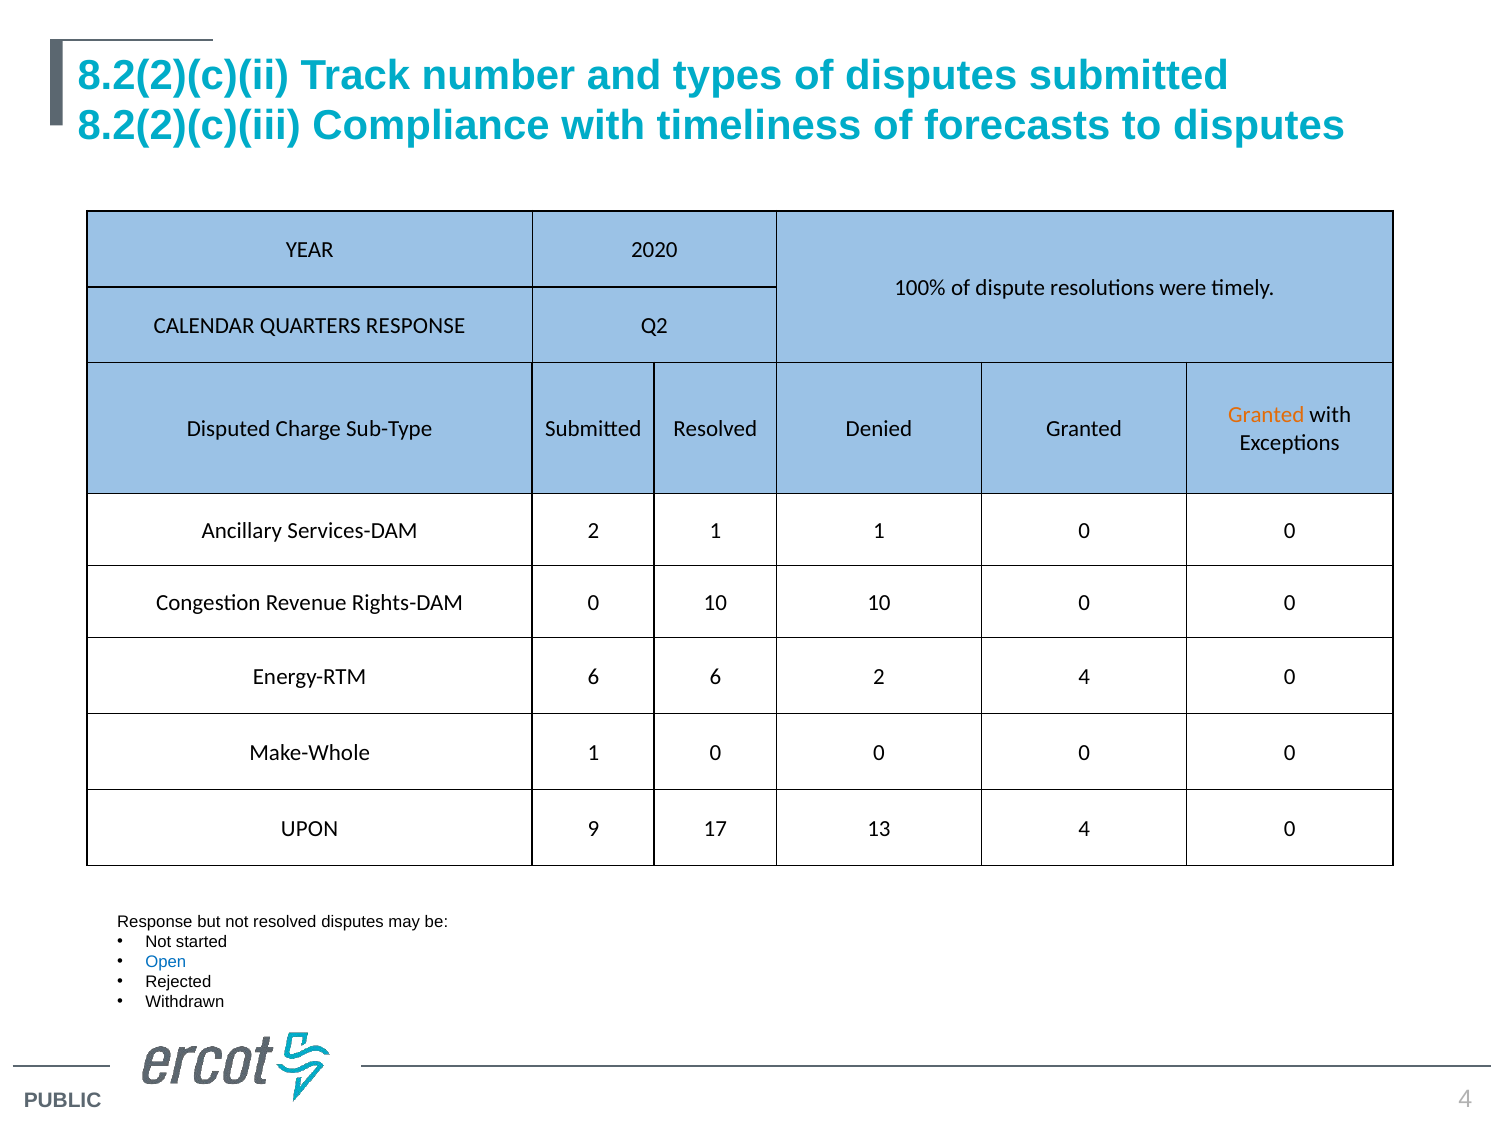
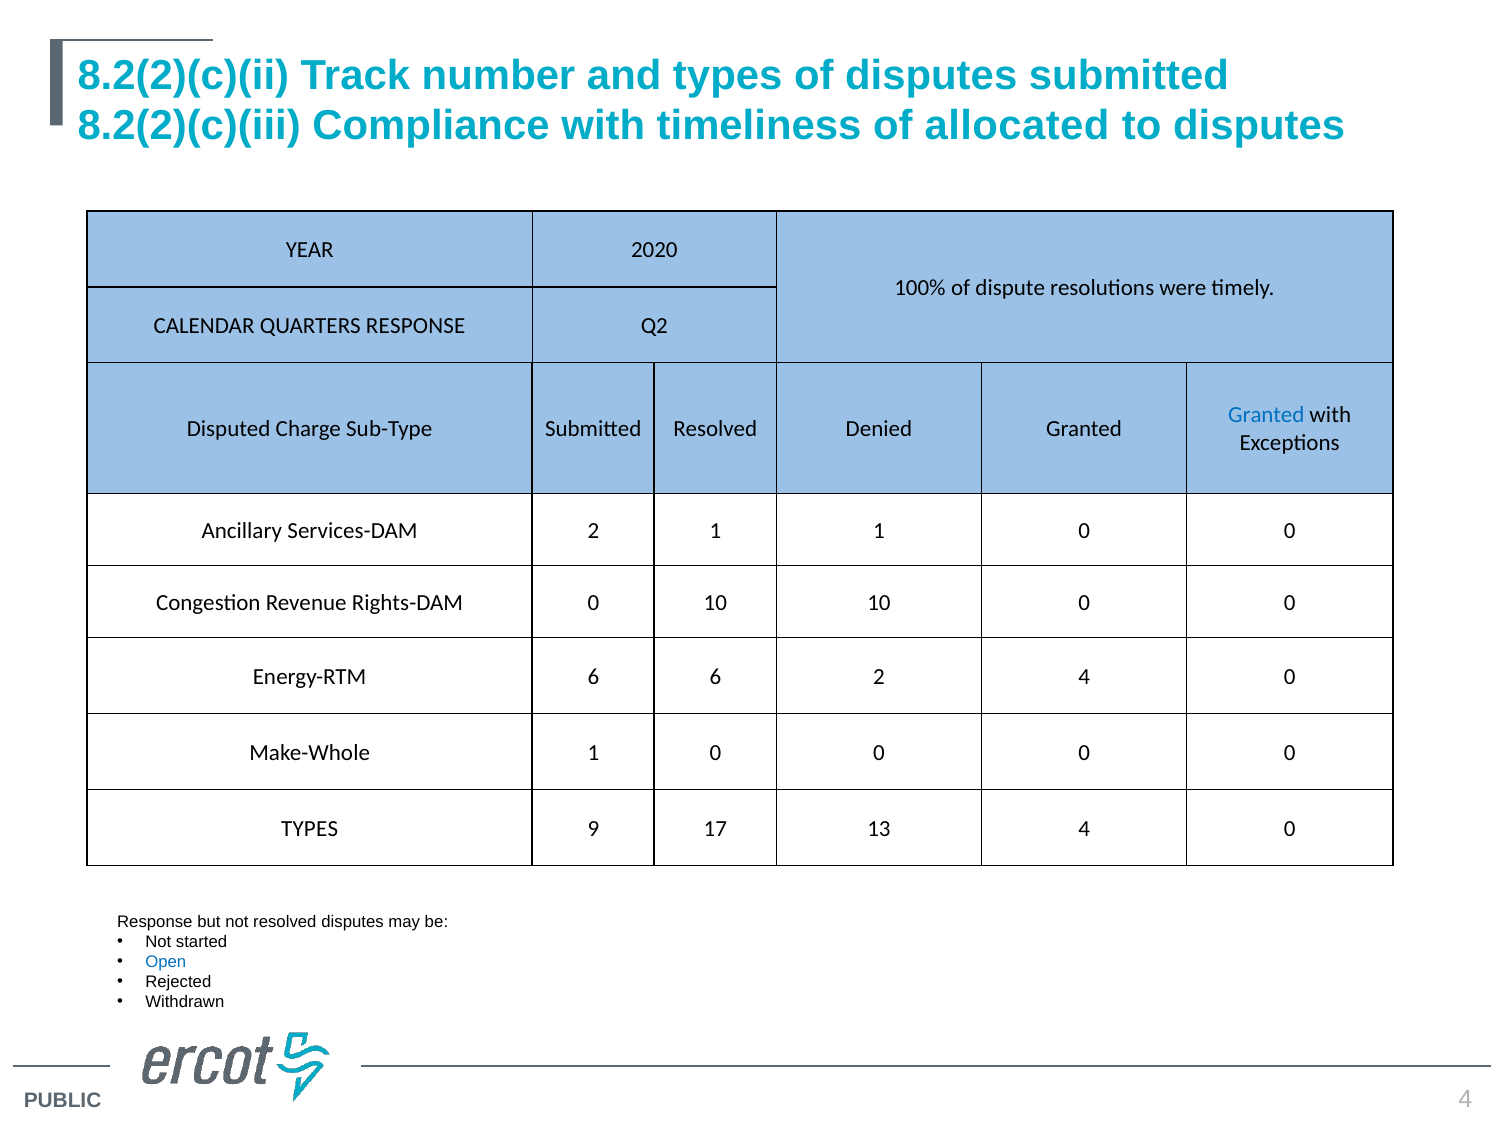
forecasts: forecasts -> allocated (1017, 126)
Granted colour: orange -> blue (1266, 415)
UPON: UPON -> TYPES (310, 829)
